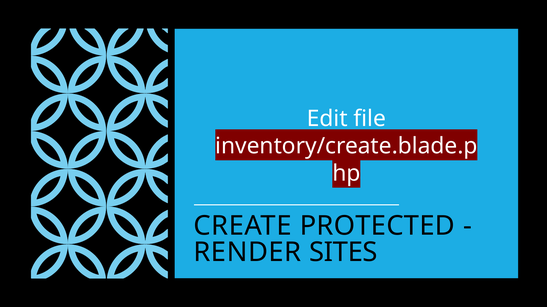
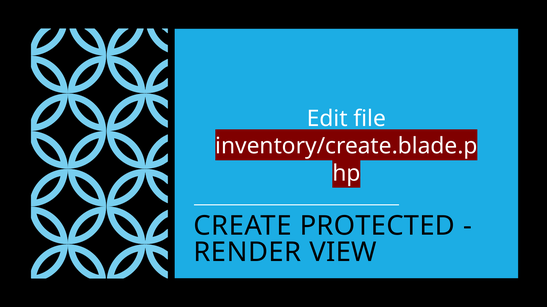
SITES: SITES -> VIEW (343, 253)
